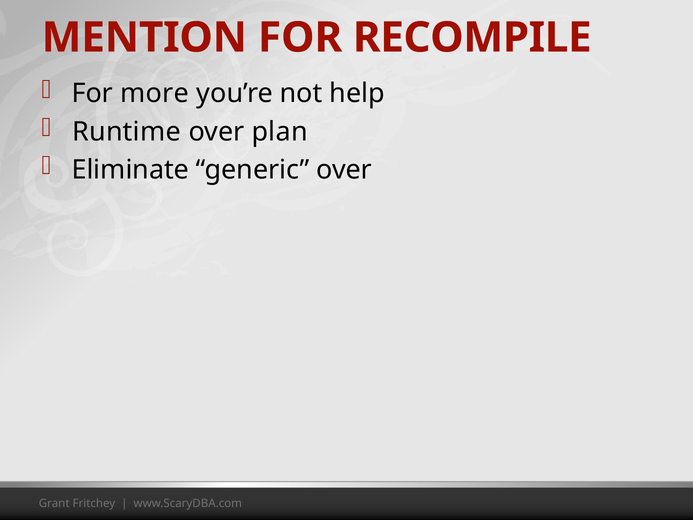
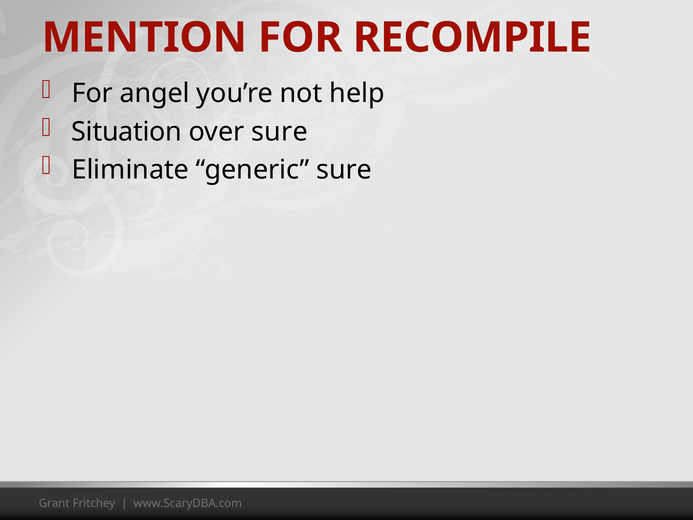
more: more -> angel (155, 93)
Runtime: Runtime -> Situation (127, 132)
over plan: plan -> sure (280, 132)
generic over: over -> sure (344, 170)
